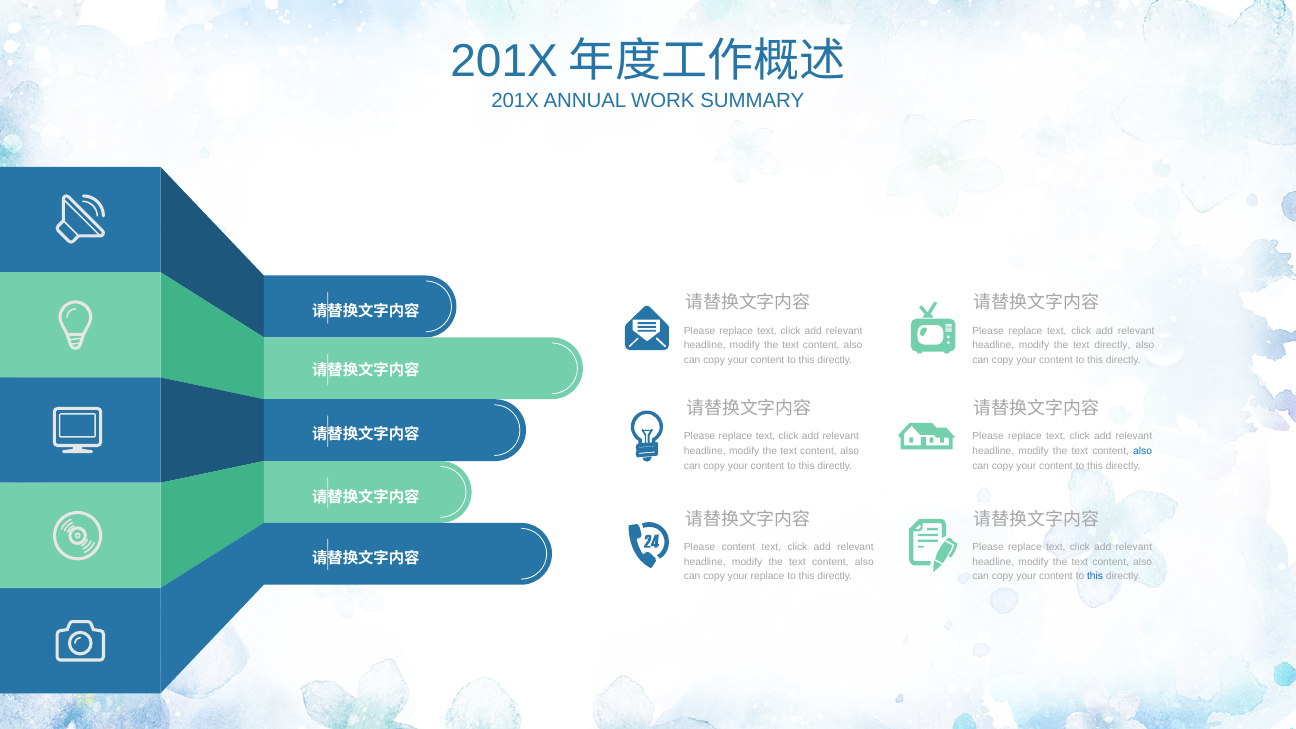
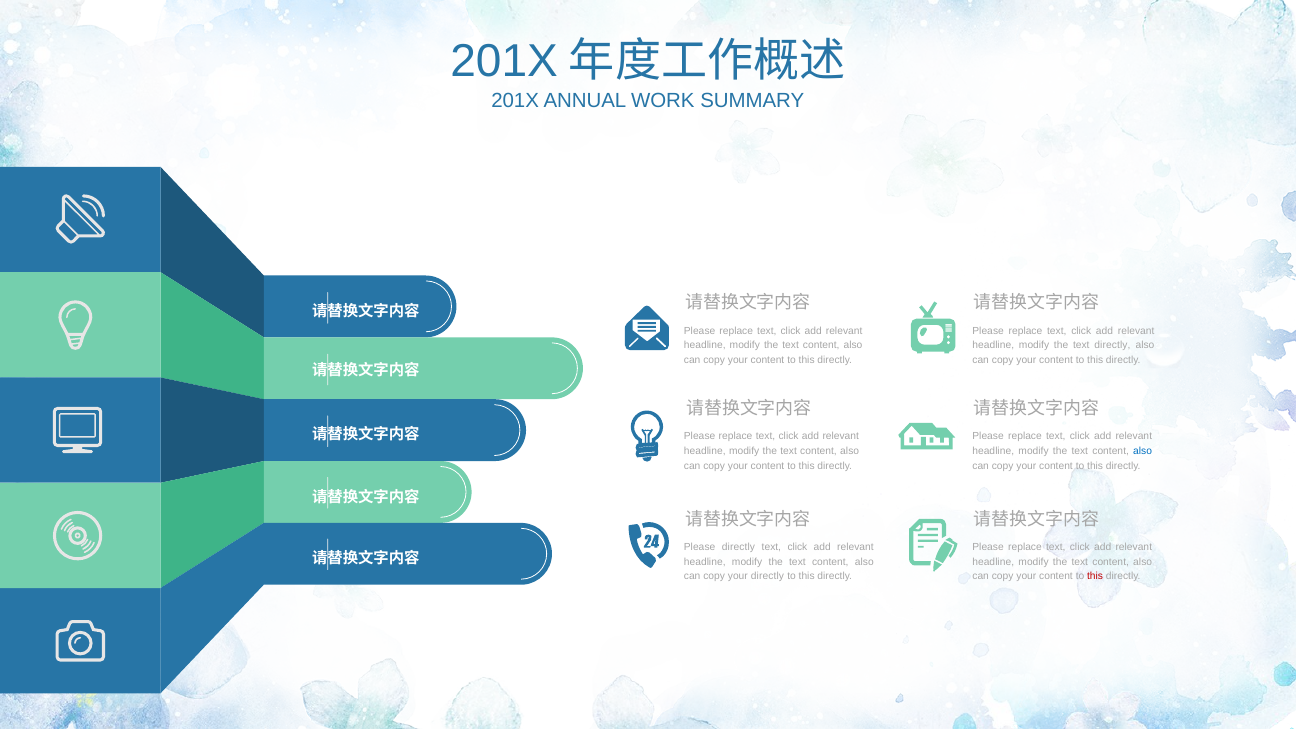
Please content: content -> directly (738, 547)
your replace: replace -> directly (767, 577)
this colour: blue -> red (1095, 577)
